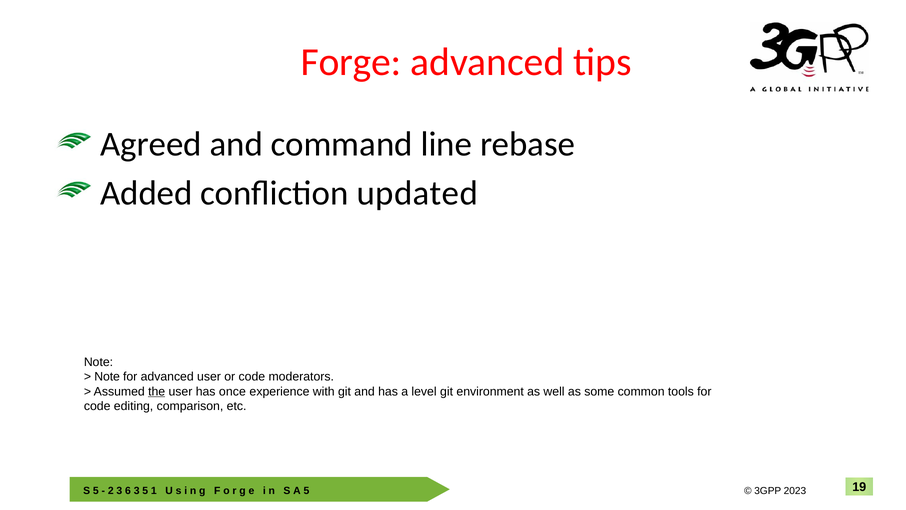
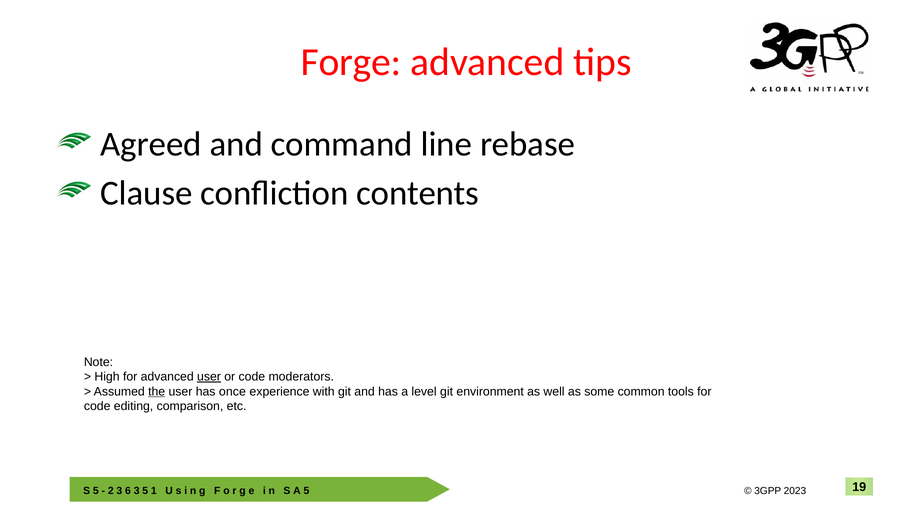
Added: Added -> Clause (146, 193)
updated: updated -> contents (418, 193)
Note: Note -> High (107, 377)
user underline: none -> present (209, 377)
